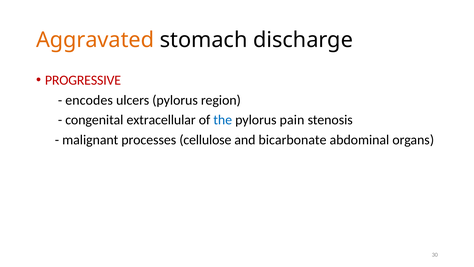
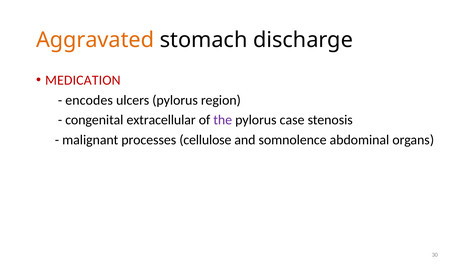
PROGRESSIVE: PROGRESSIVE -> MEDICATION (83, 80)
the colour: blue -> purple (223, 120)
pain: pain -> case (292, 120)
bicarbonate: bicarbonate -> somnolence (293, 140)
